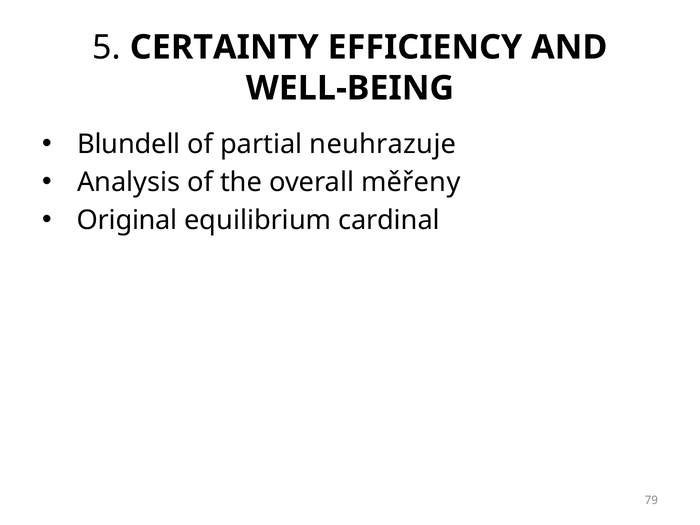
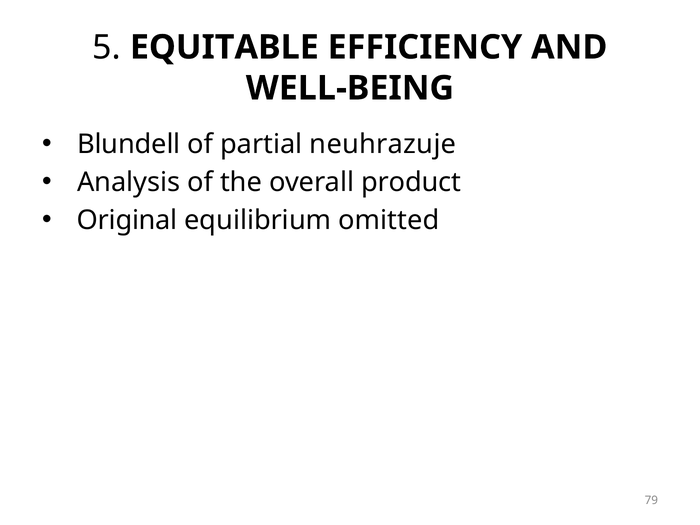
CERTAINTY: CERTAINTY -> EQUITABLE (224, 47)
měřeny: měřeny -> product (411, 182)
cardinal: cardinal -> omitted (389, 220)
